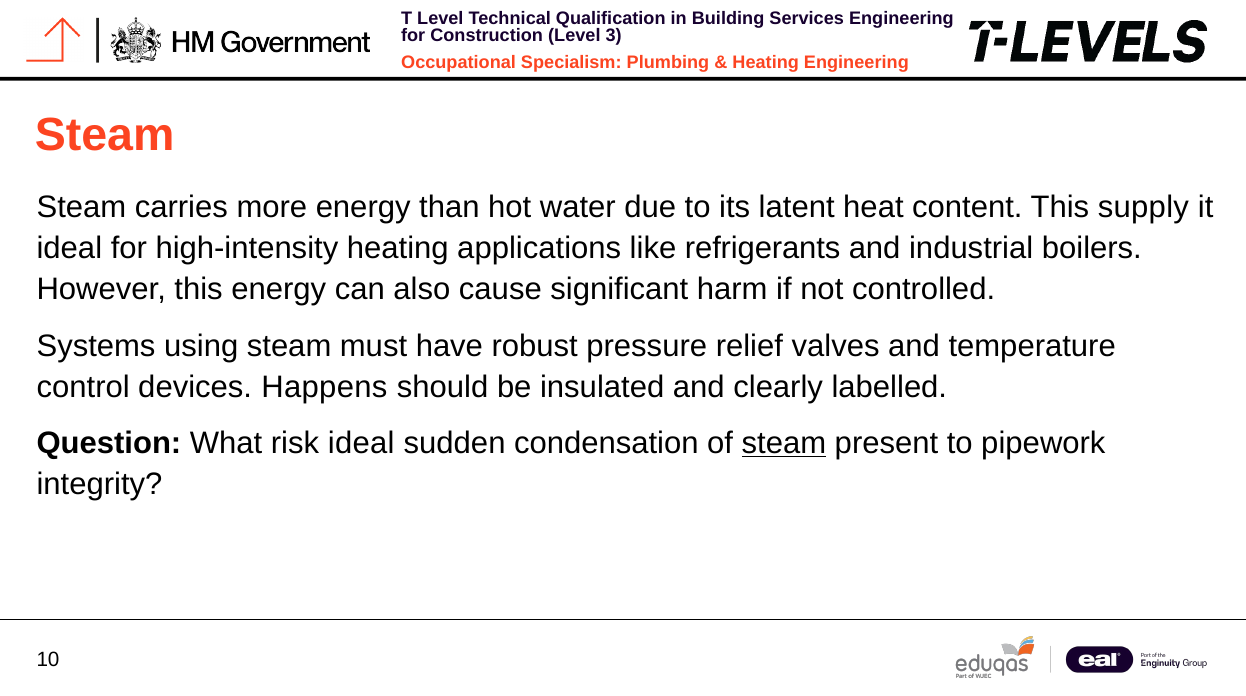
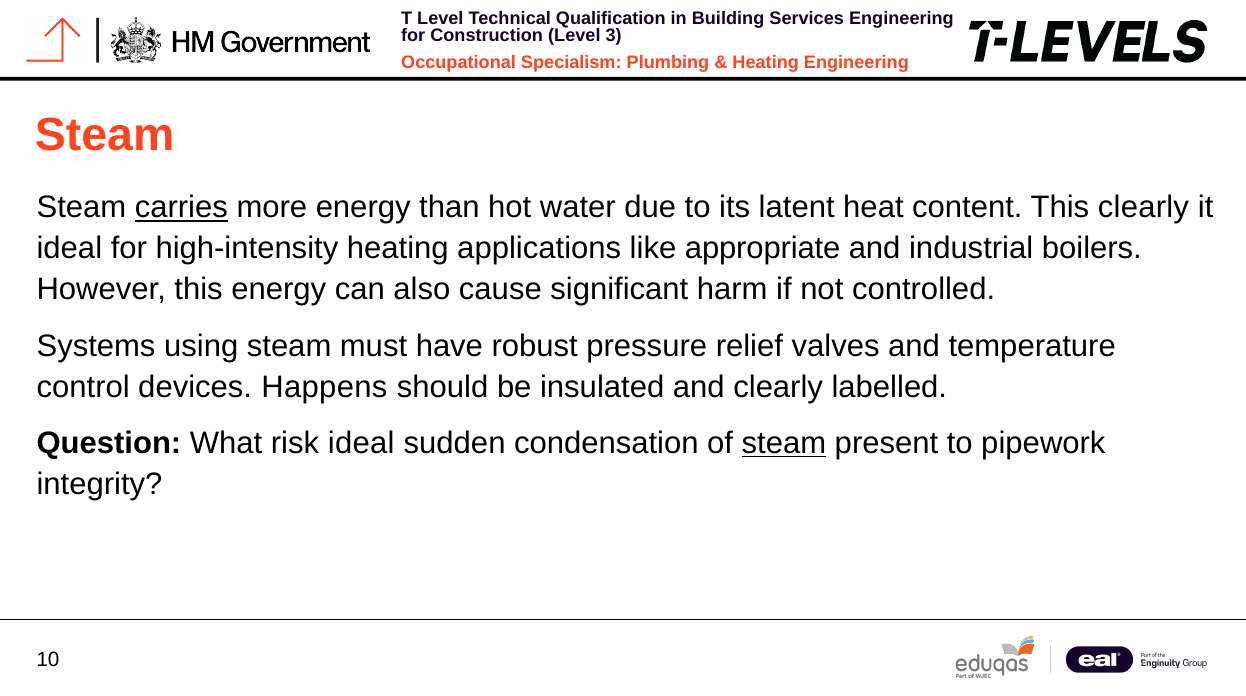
carries underline: none -> present (181, 208)
This supply: supply -> clearly (1143, 208)
refrigerants: refrigerants -> appropriate (763, 249)
